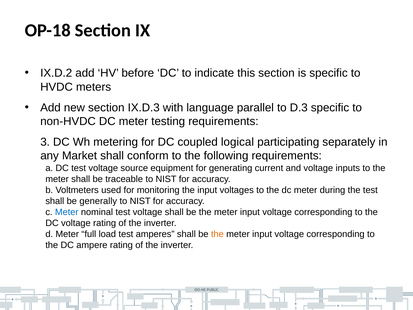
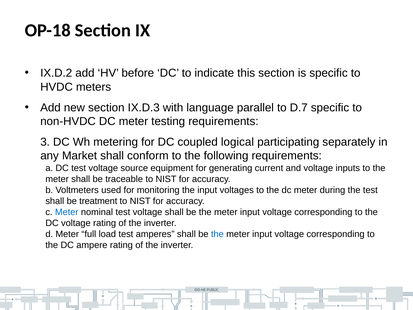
D.3: D.3 -> D.7 (299, 107)
generally: generally -> treatment (98, 201)
the colour: orange -> blue (217, 234)
